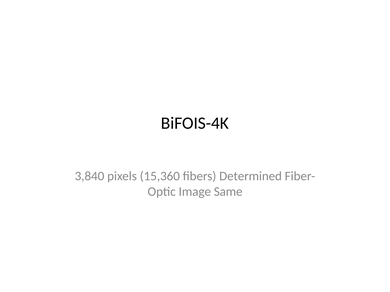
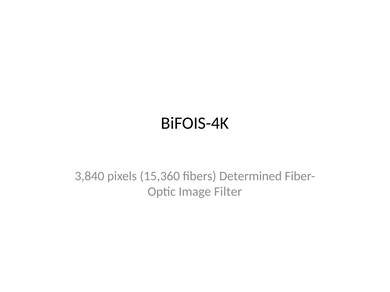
Same: Same -> Filter (228, 192)
